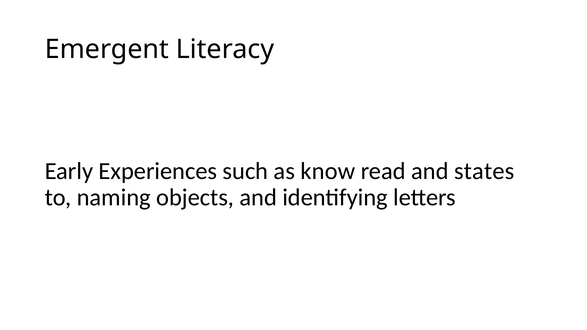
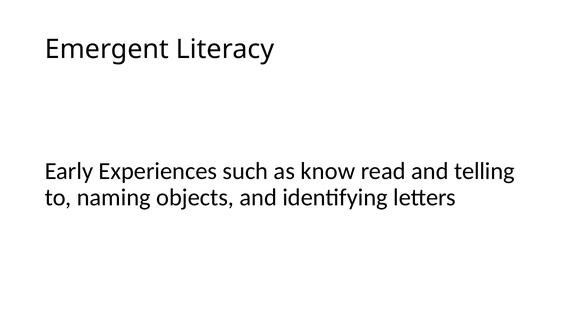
states: states -> telling (484, 171)
